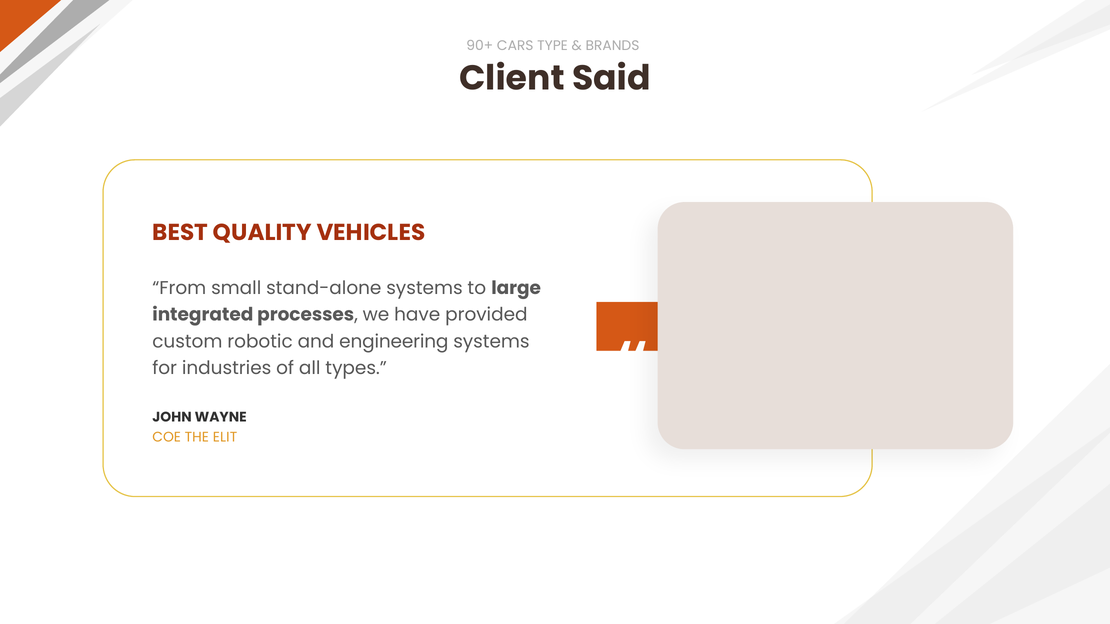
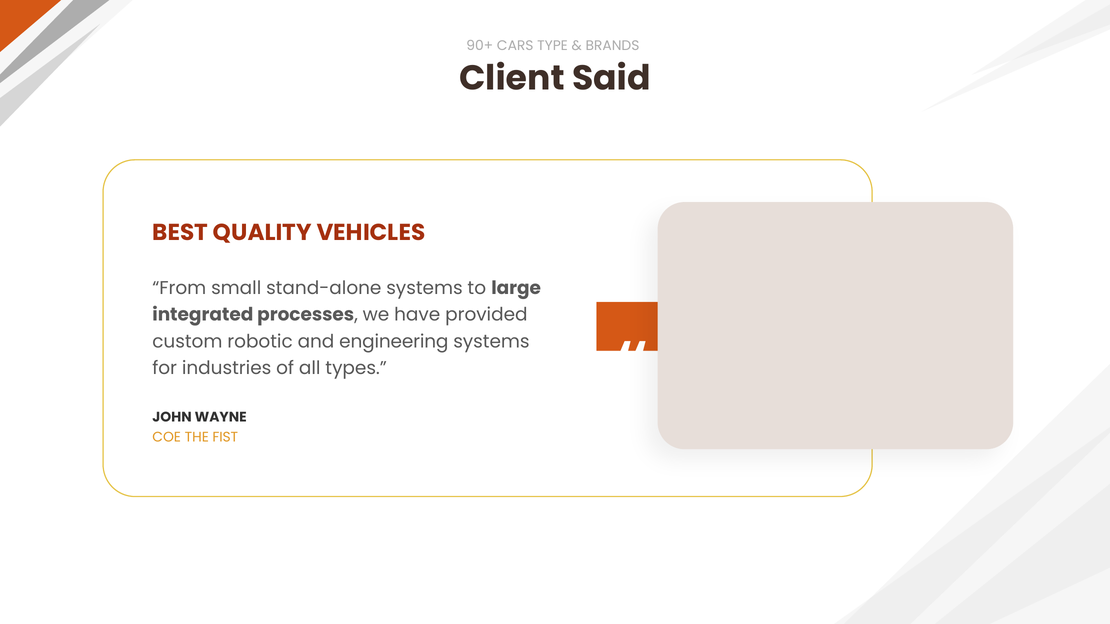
ELIT: ELIT -> FIST (225, 437)
